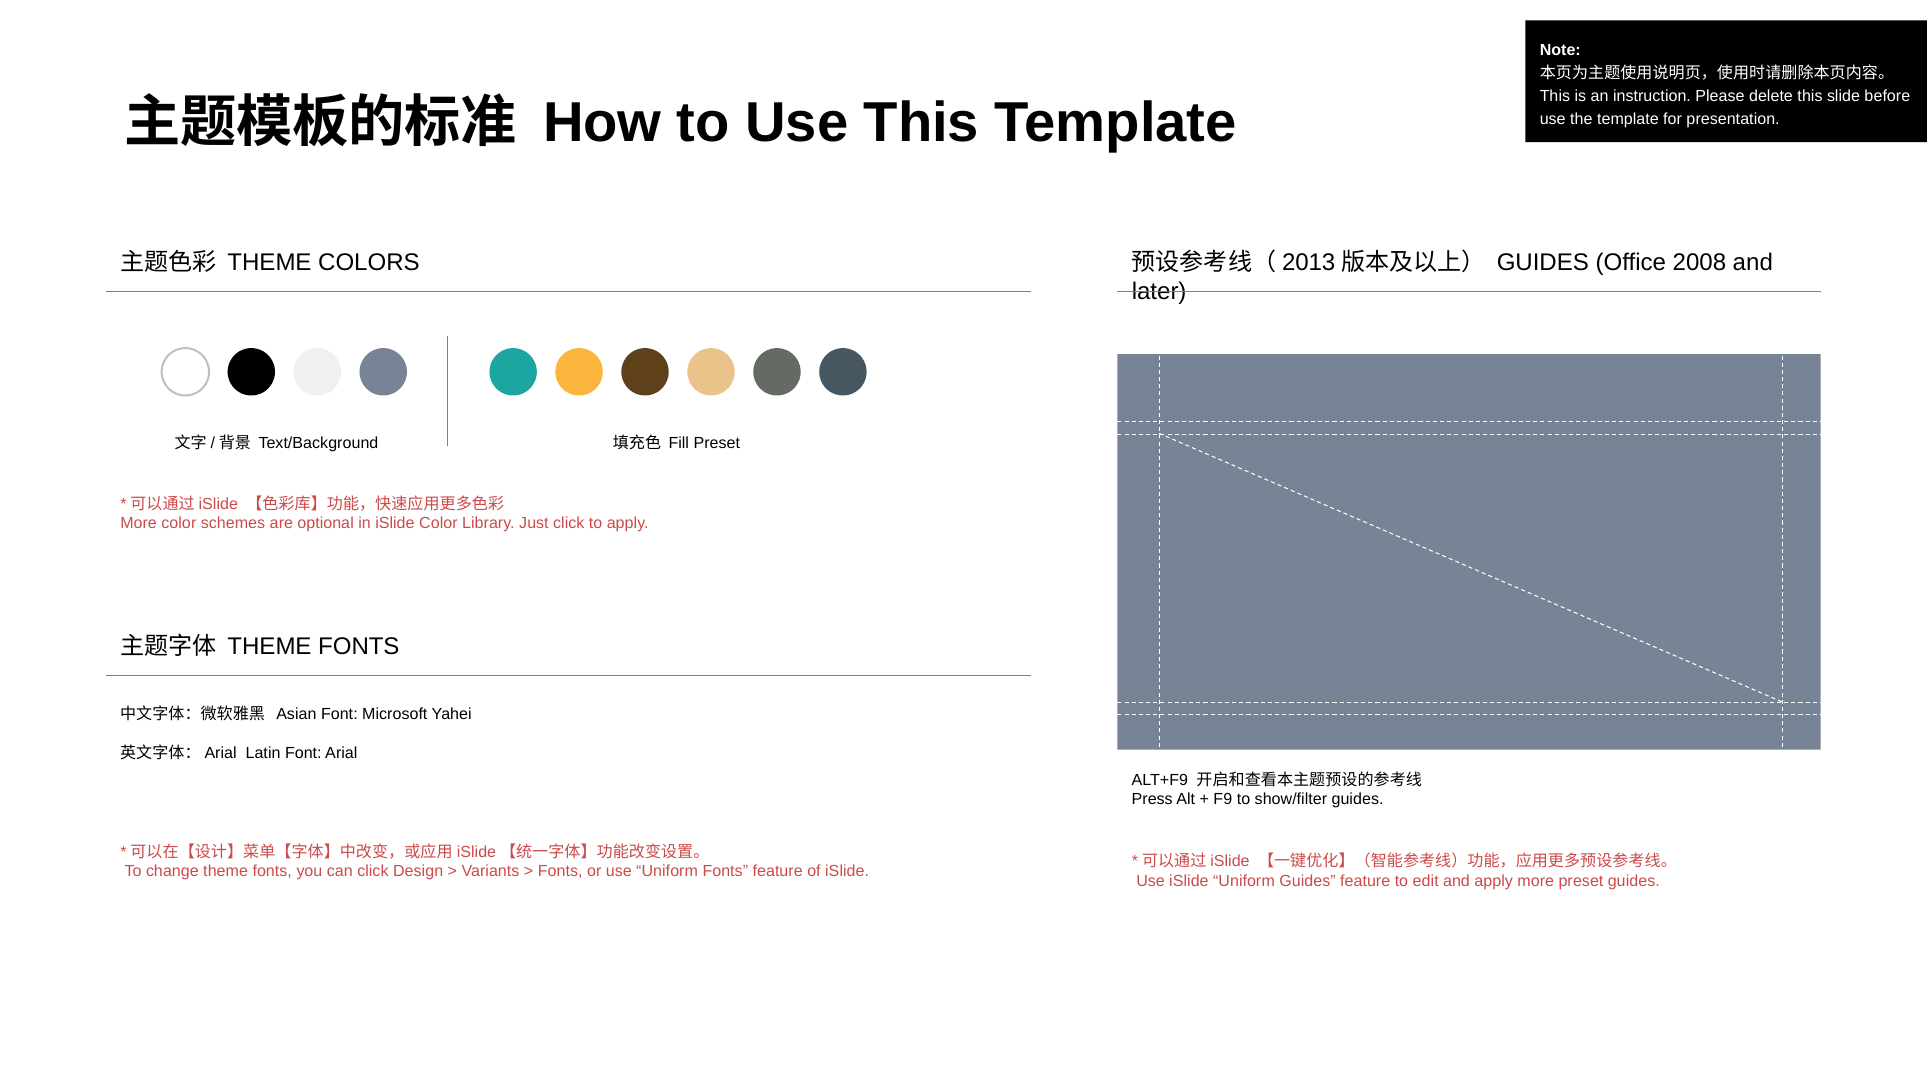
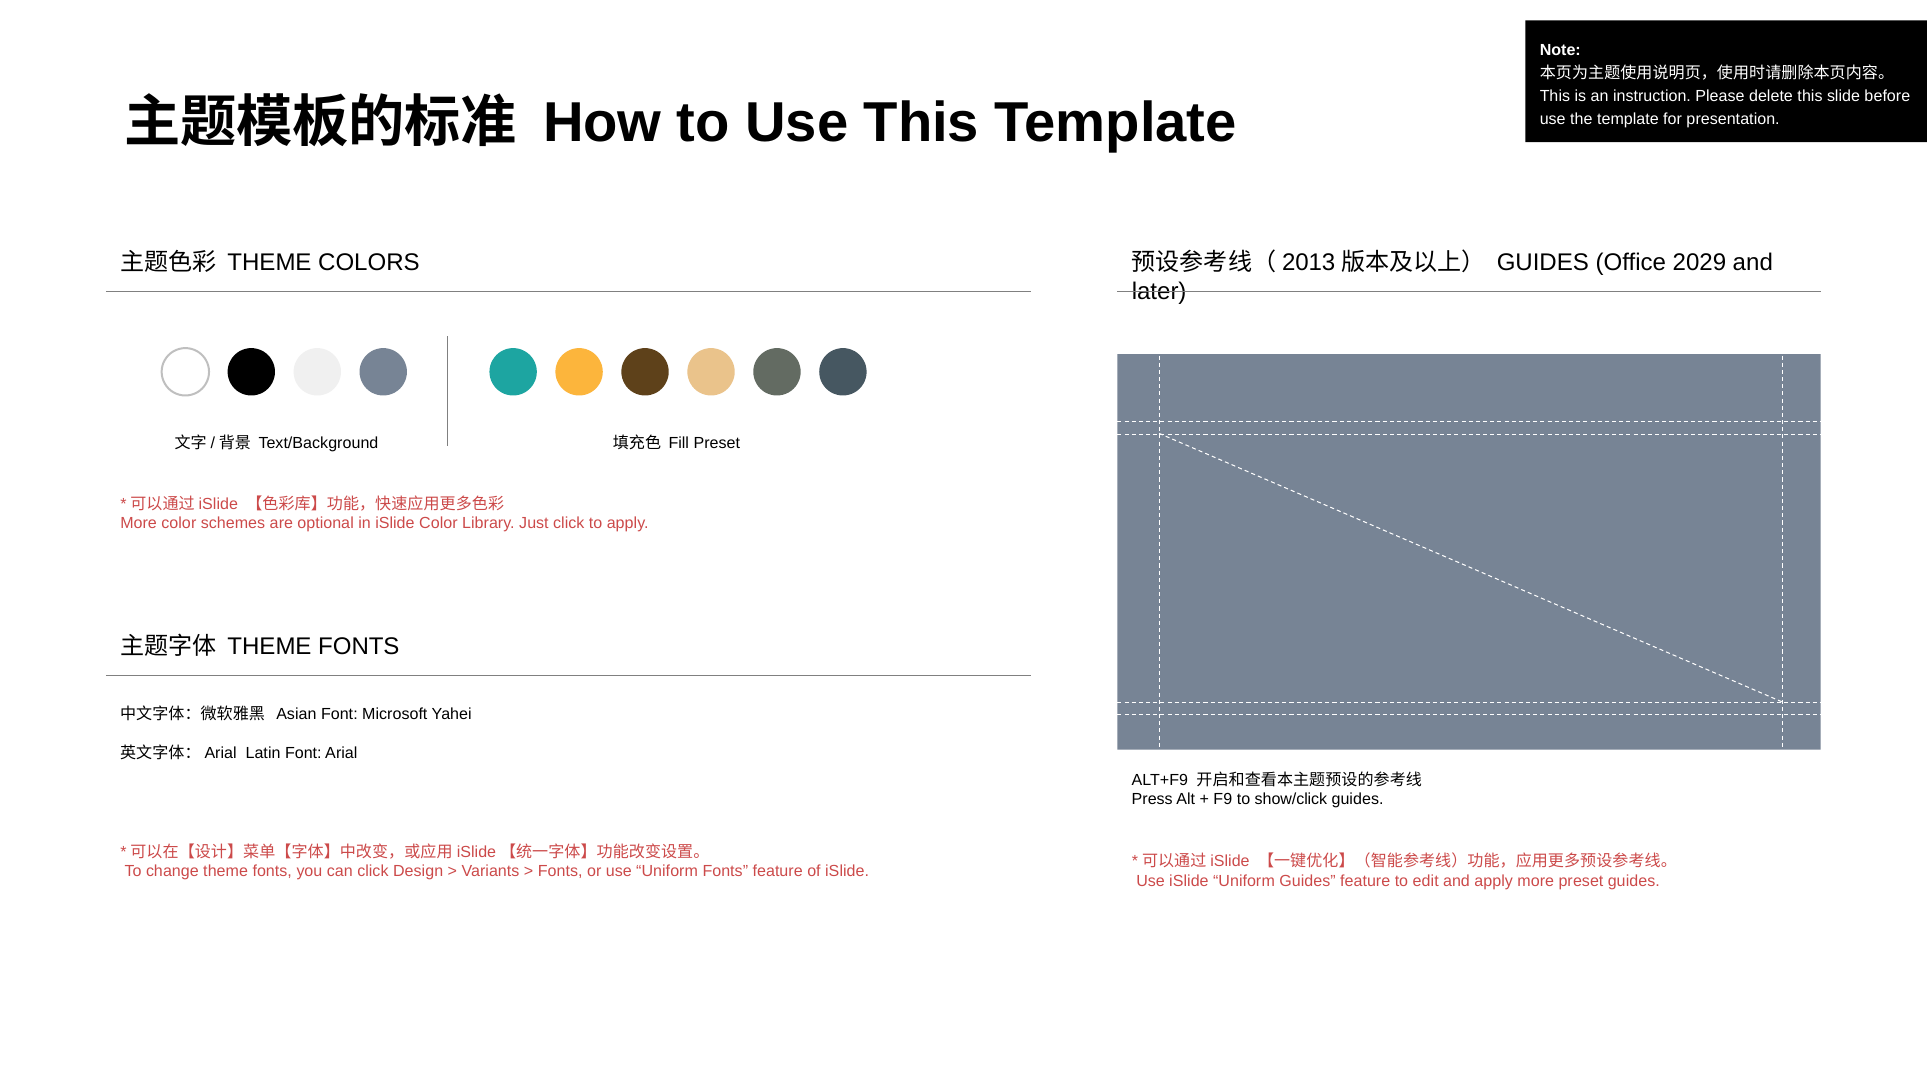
2008: 2008 -> 2029 (1699, 262)
show/filter: show/filter -> show/click (1291, 799)
